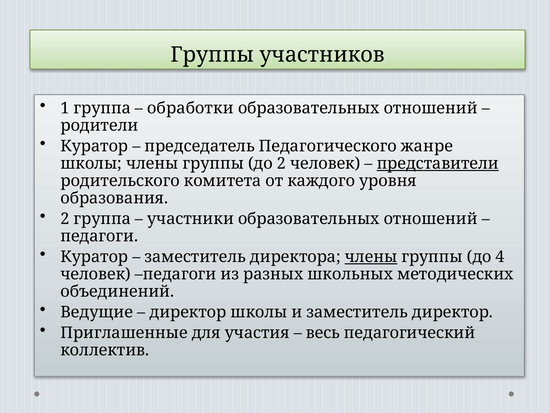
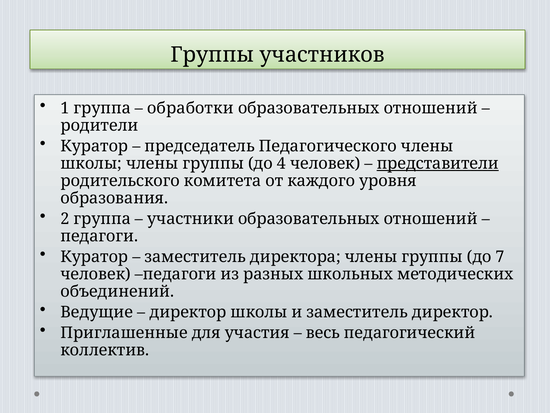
Педагогического жанре: жанре -> члены (427, 146)
до 2: 2 -> 4 (281, 163)
члены underline: present -> none (371, 256)
4: 4 -> 7 (500, 256)
